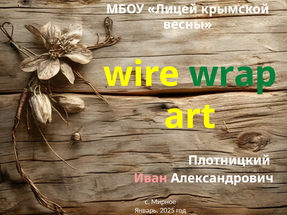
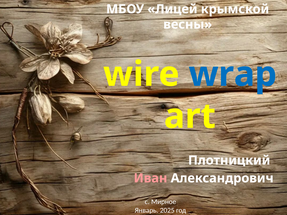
wrap colour: green -> blue (233, 74)
